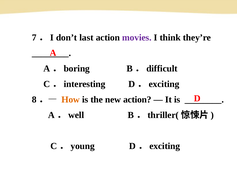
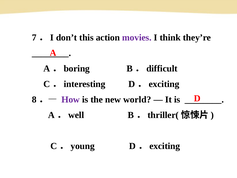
last: last -> this (86, 37)
How colour: orange -> purple (71, 99)
new action: action -> world (137, 99)
